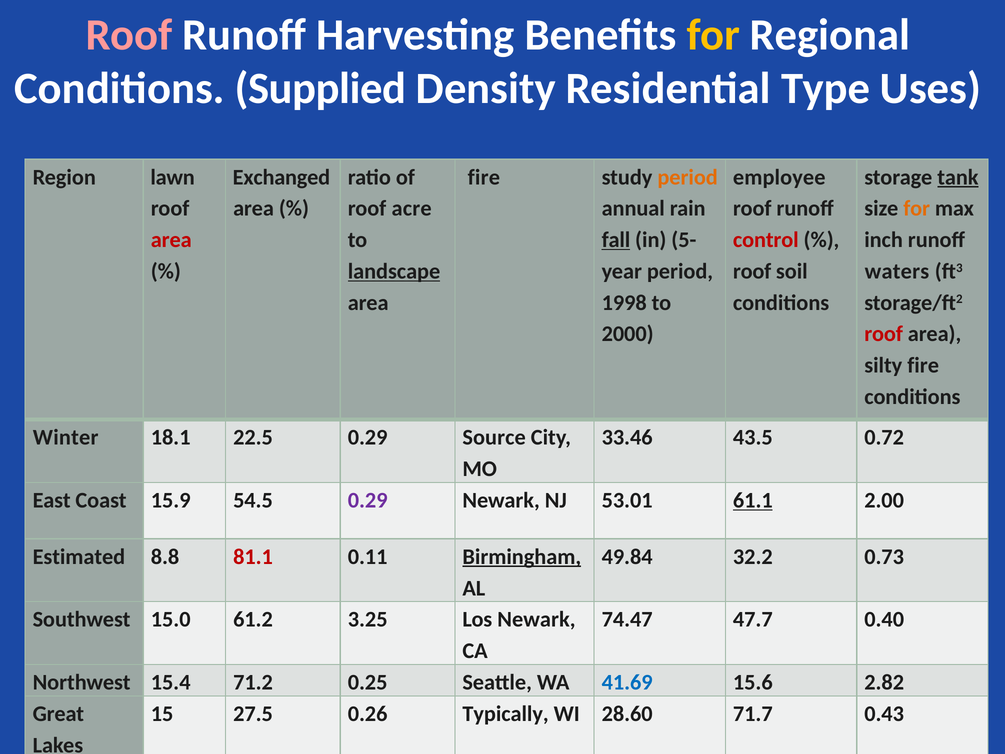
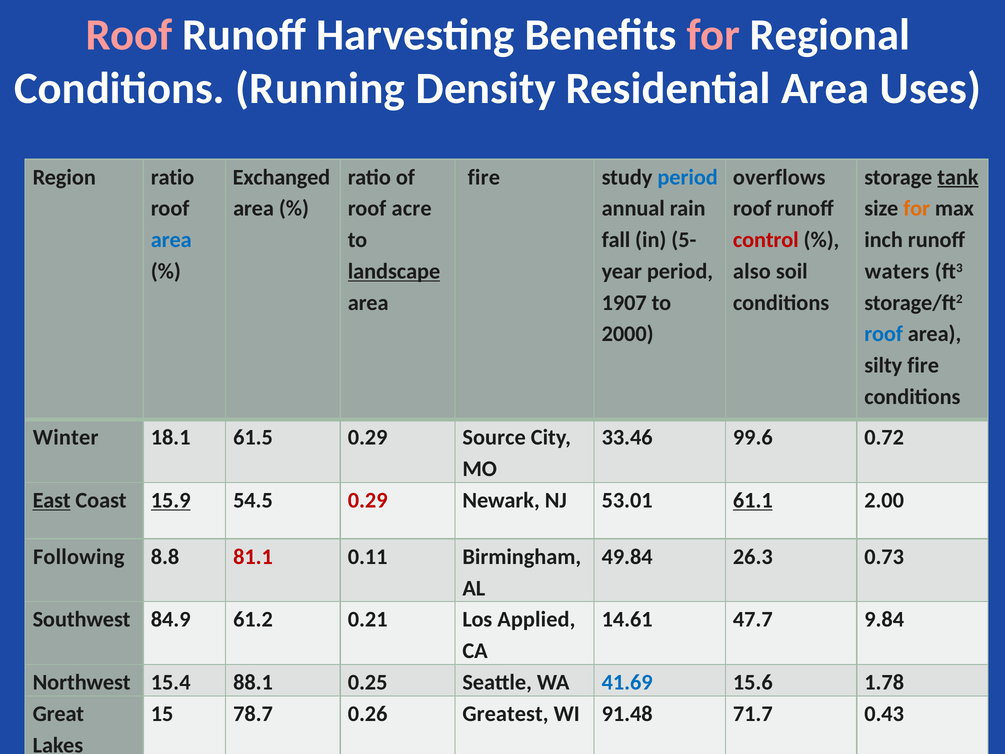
for colour: yellow -> pink (713, 35)
Supplied: Supplied -> Running (320, 88)
Residential Type: Type -> Area (825, 88)
Region lawn: lawn -> ratio (173, 177)
period colour: orange -> blue (688, 177)
employee: employee -> overflows (779, 177)
area colour: red -> blue (171, 240)
fall underline: present -> none (616, 240)
roof: roof -> also (752, 271)
1998: 1998 -> 1907 (624, 303)
roof colour: red -> blue (884, 334)
22.5: 22.5 -> 61.5 (253, 437)
43.5: 43.5 -> 99.6 (753, 437)
East underline: none -> present (52, 500)
15.9 underline: none -> present (171, 500)
0.29 colour: purple -> red (368, 500)
Estimated: Estimated -> Following (79, 557)
Birmingham underline: present -> none (522, 557)
32.2: 32.2 -> 26.3 (753, 557)
15.0: 15.0 -> 84.9 (171, 619)
3.25: 3.25 -> 0.21 (368, 619)
Los Newark: Newark -> Applied (536, 619)
74.47: 74.47 -> 14.61 (627, 619)
0.40: 0.40 -> 9.84 (884, 619)
71.2: 71.2 -> 88.1 (253, 682)
2.82: 2.82 -> 1.78 (884, 682)
27.5: 27.5 -> 78.7 (253, 714)
Typically: Typically -> Greatest (506, 714)
28.60: 28.60 -> 91.48 (627, 714)
